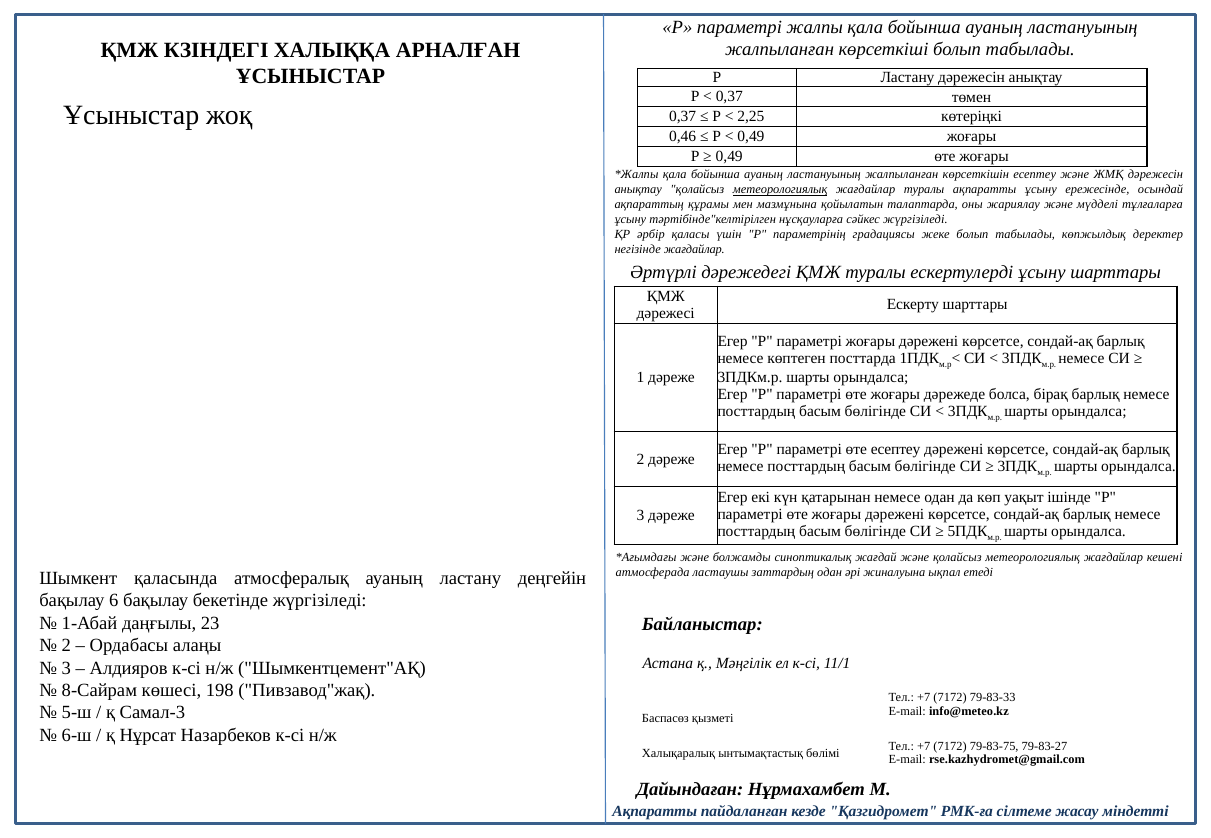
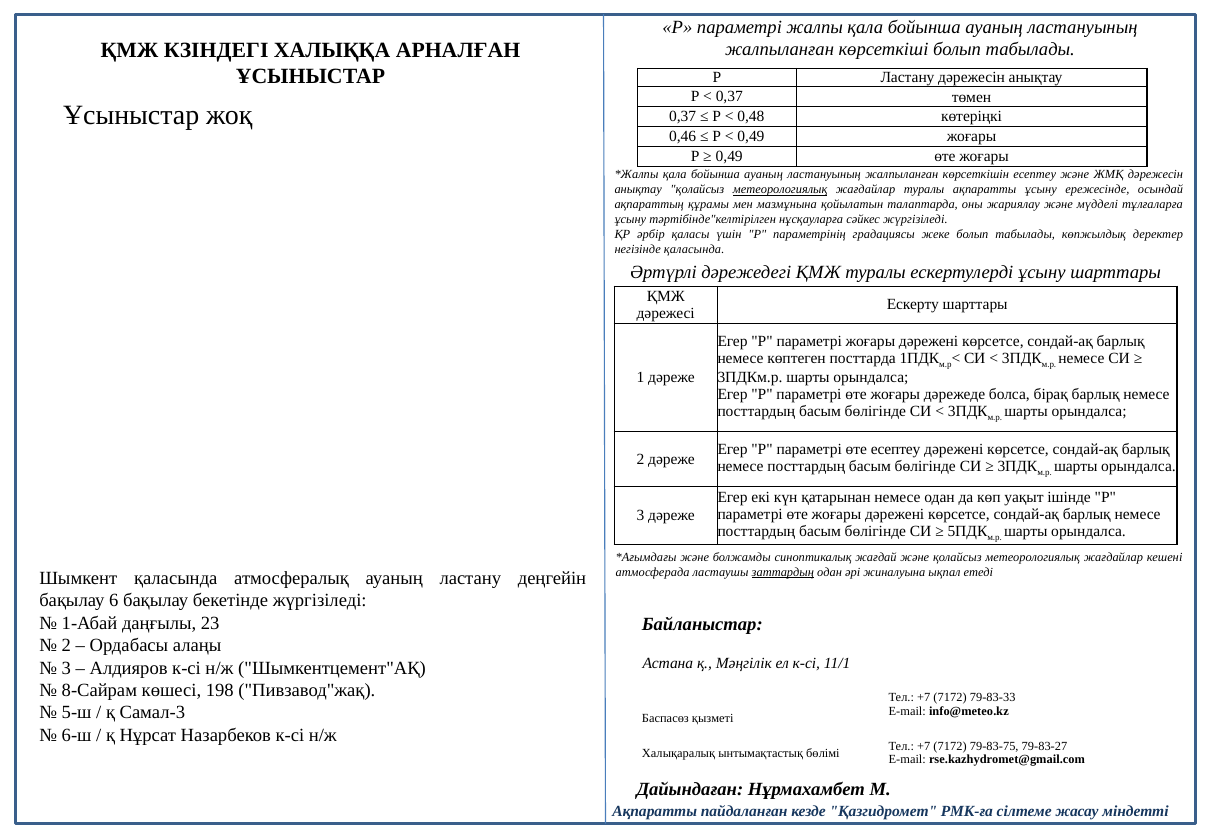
2,25: 2,25 -> 0,48 (751, 117)
негізінде жағдайлар: жағдайлар -> қаласында (694, 249)
заттардың underline: none -> present (783, 573)
